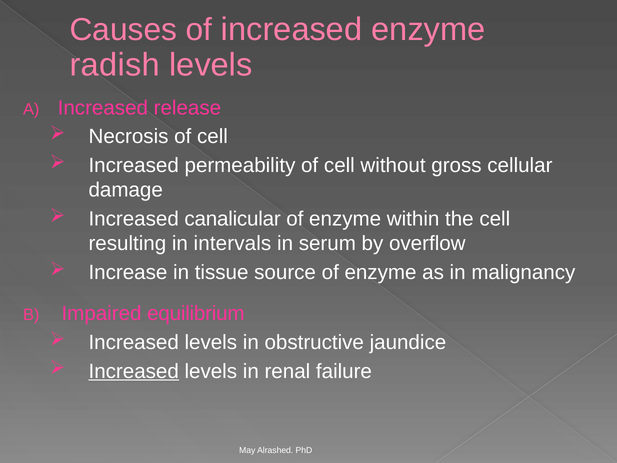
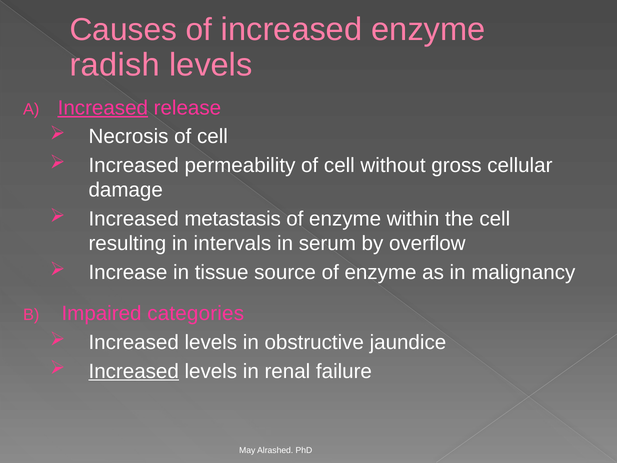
Increased underline: none -> present (103, 108)
canalicular: canalicular -> metastasis (233, 219)
equilibrium: equilibrium -> categories (196, 313)
